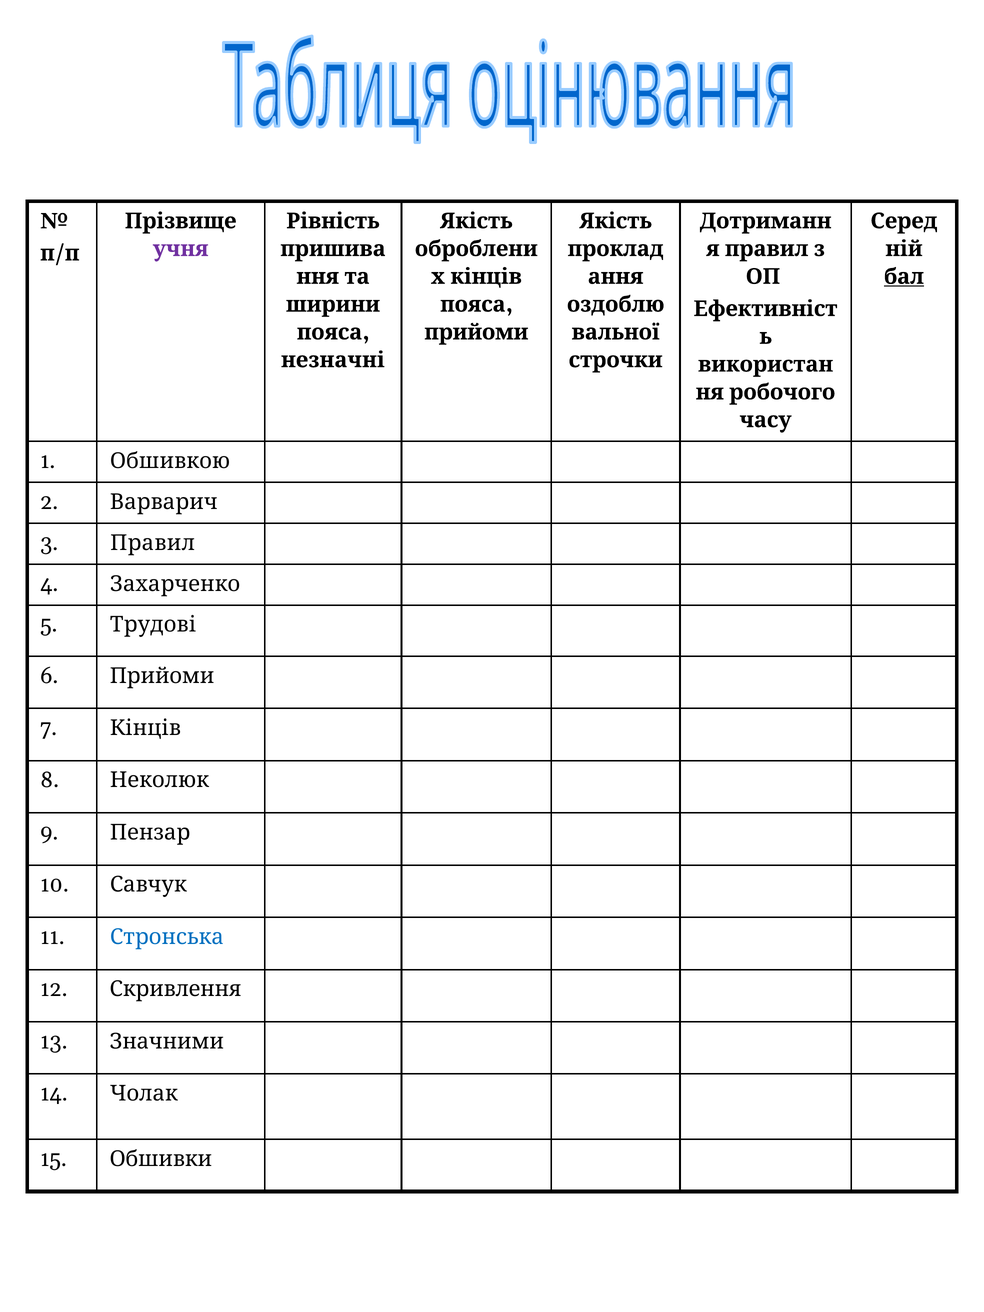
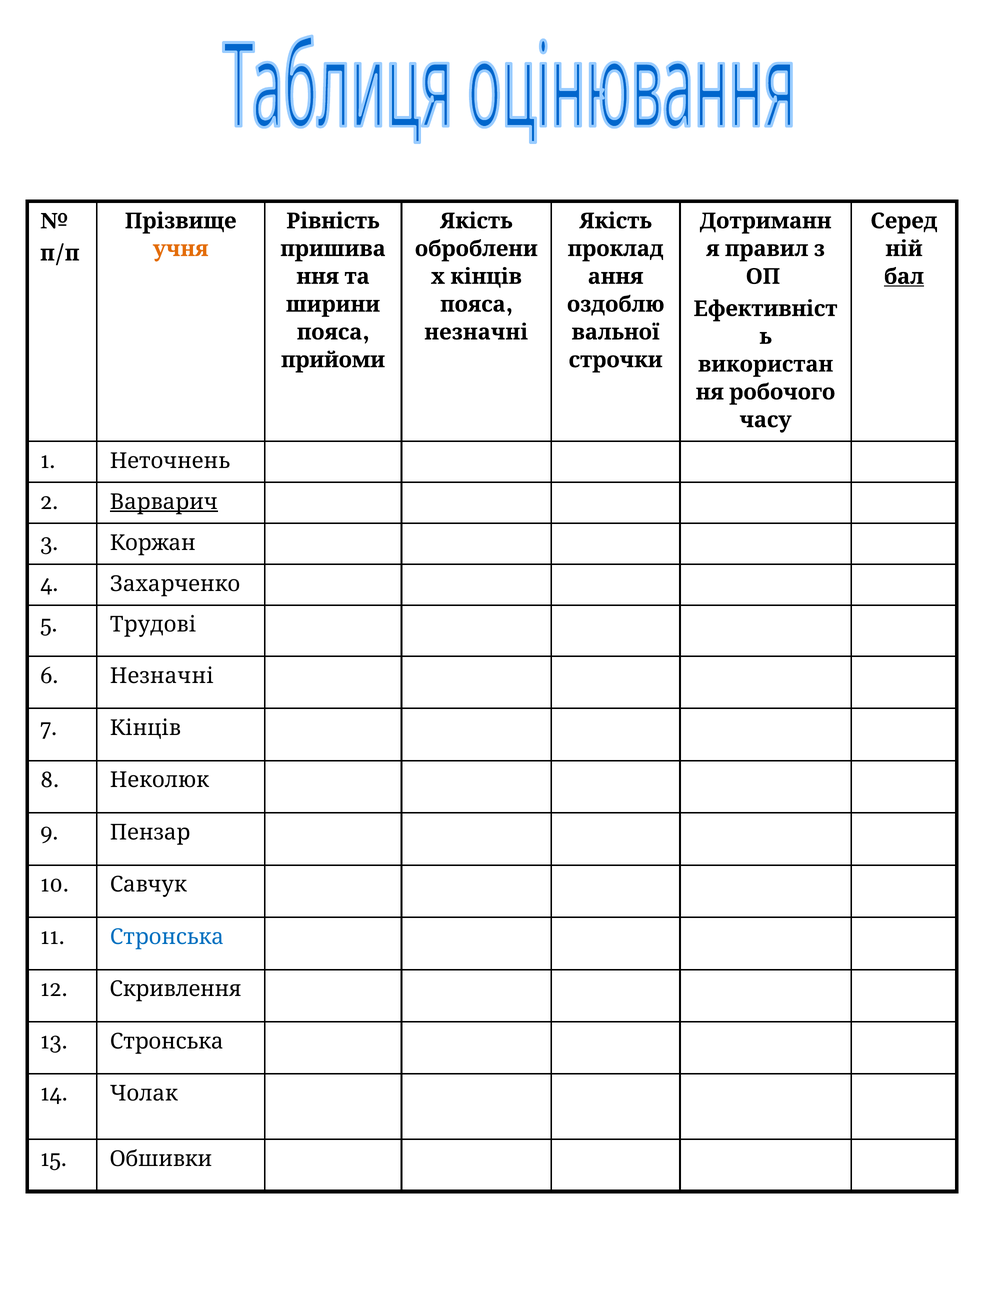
учня colour: purple -> orange (181, 249)
прийоми: прийоми -> незначні (476, 332)
незначні: незначні -> прийоми (333, 360)
Обшивкою: Обшивкою -> Неточнень (170, 461)
Варварич underline: none -> present (164, 502)
Правил: Правил -> Коржан (153, 543)
6 Прийоми: Прийоми -> Незначні (162, 676)
13 Значними: Значними -> Стронська (167, 1041)
